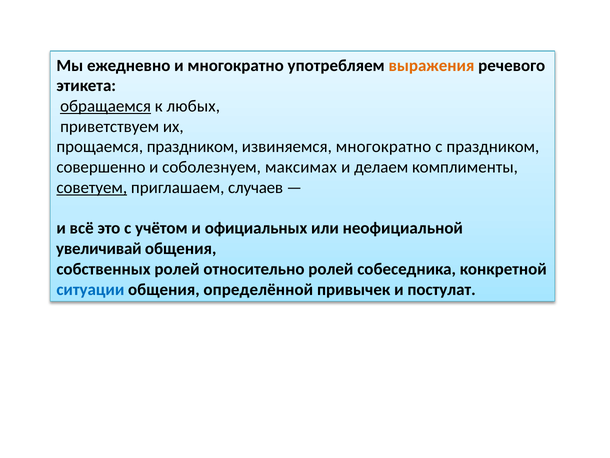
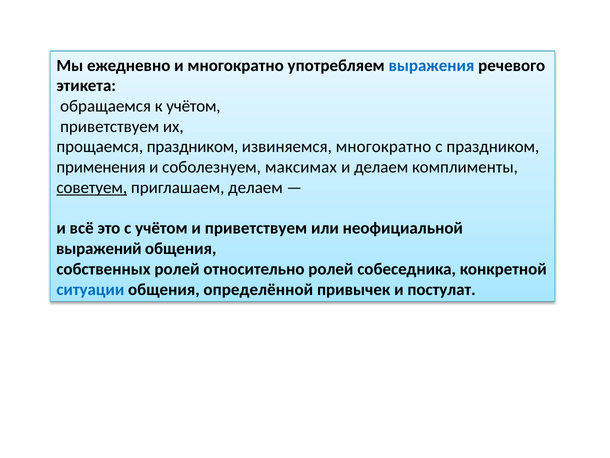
выражения colour: orange -> blue (431, 65)
обращаемся underline: present -> none (106, 106)
к любых: любых -> учётом (193, 106)
совершенно: совершенно -> применения (101, 167)
приглашаем случаев: случаев -> делаем (255, 187)
и официальных: официальных -> приветствуем (256, 228)
увеличивай: увеличивай -> выражений (99, 248)
